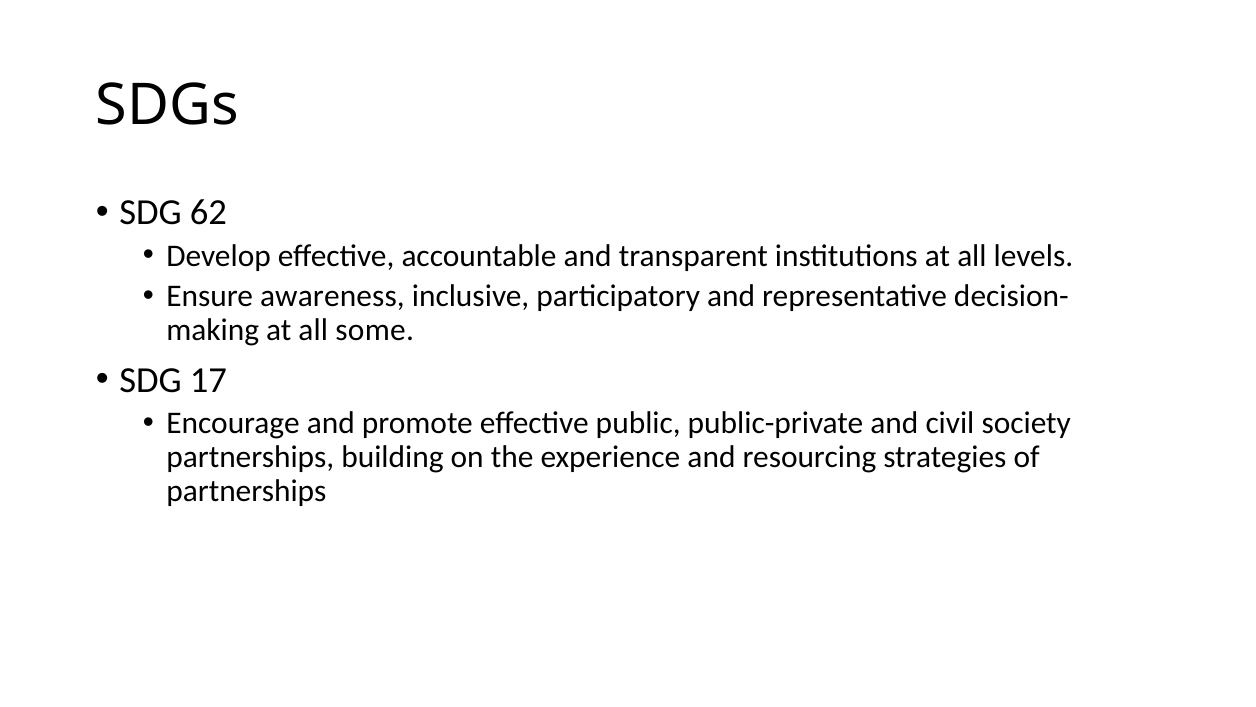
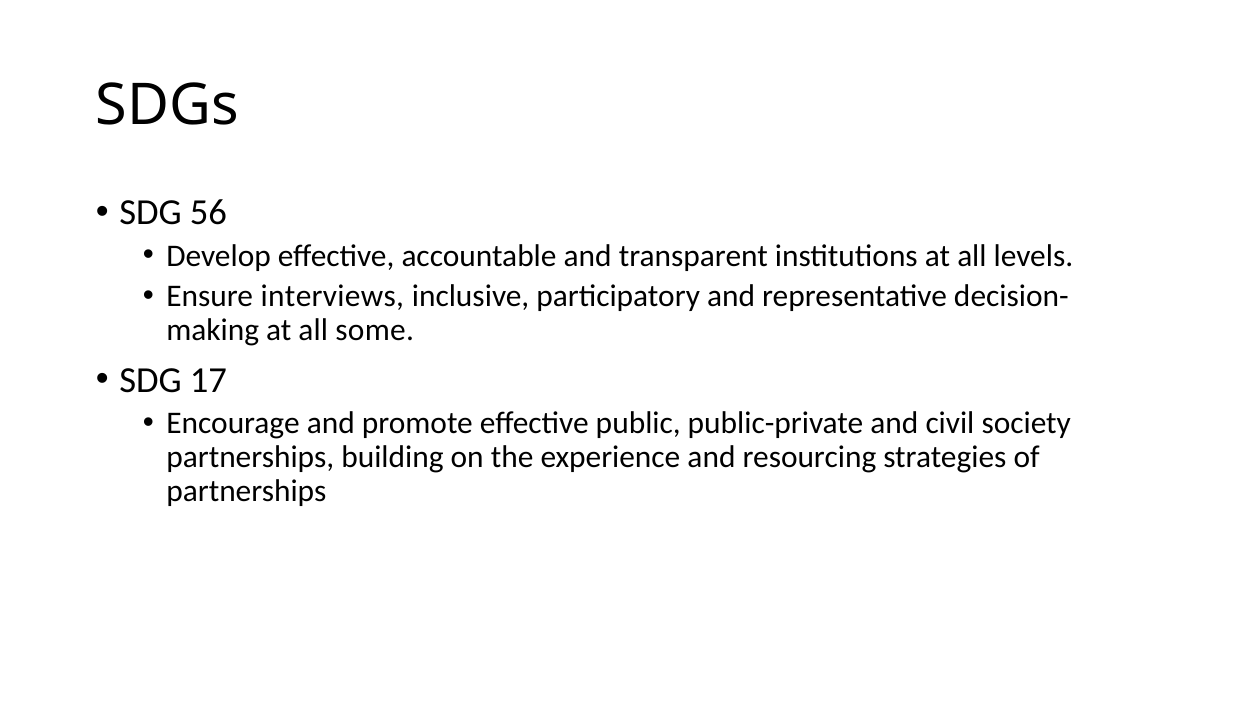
62: 62 -> 56 (208, 212)
awareness: awareness -> interviews (332, 296)
